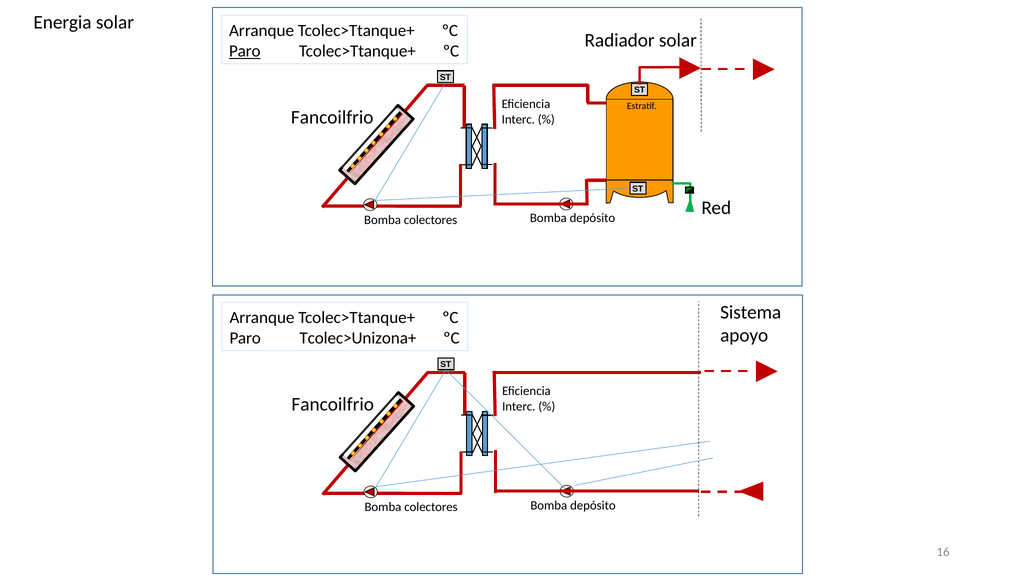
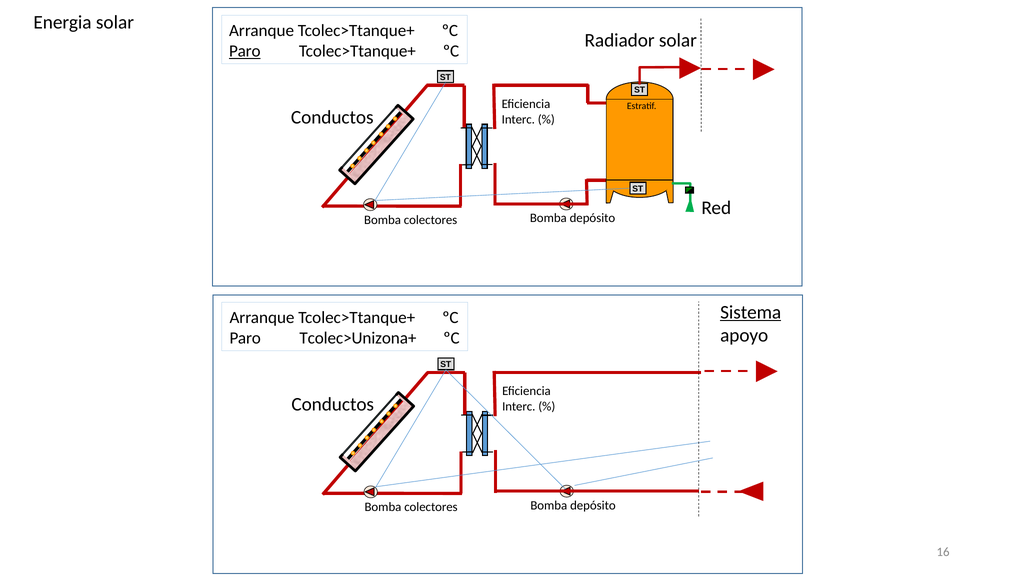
Fancoilfrio: Fancoilfrio -> Conductos (332, 117)
Sistema underline: none -> present (751, 312)
Fancoilfrio: Fancoilfrio -> Conductos (333, 405)
